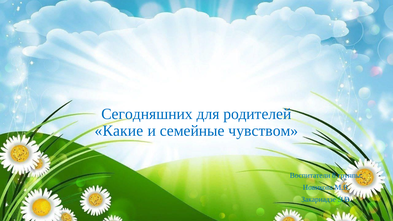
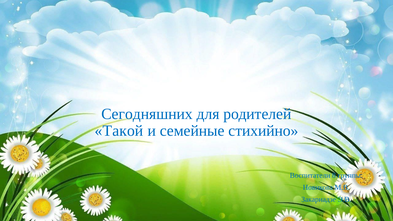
Какие: Какие -> Такой (119, 131)
чувством: чувством -> стихийно (263, 131)
